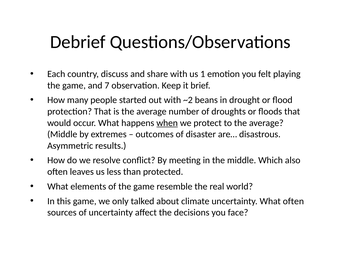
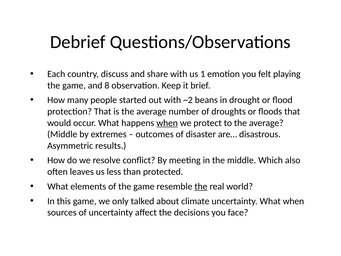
7: 7 -> 8 (107, 85)
the underline: none -> present (201, 186)
What often: often -> when (293, 201)
